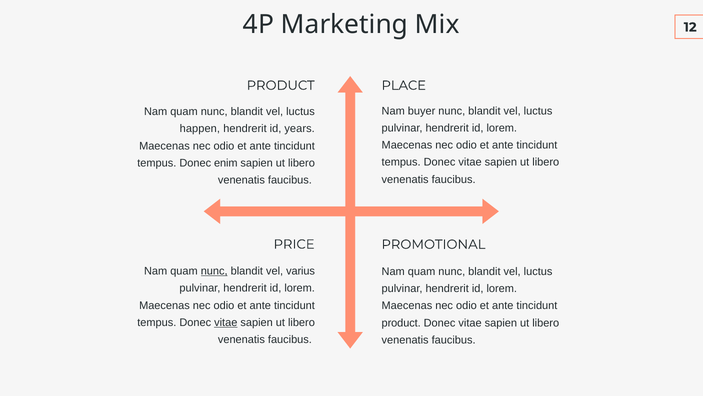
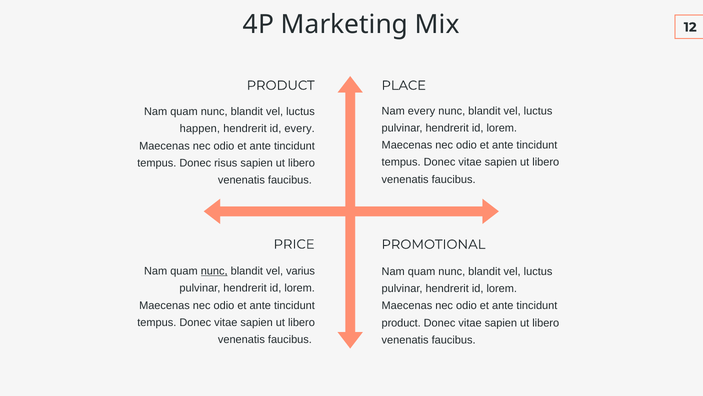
Nam buyer: buyer -> every (422, 111)
id years: years -> every (300, 129)
enim: enim -> risus (226, 163)
vitae underline: present -> none (226, 322)
